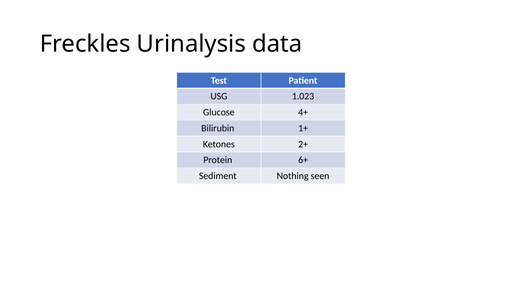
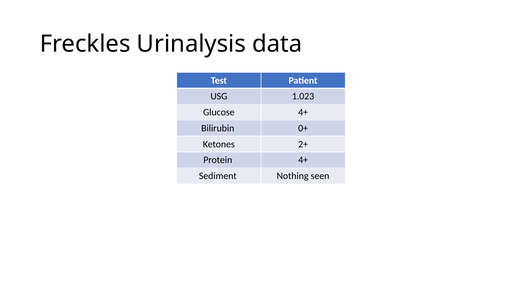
1+: 1+ -> 0+ (303, 128)
Protein 6+: 6+ -> 4+ (303, 160)
